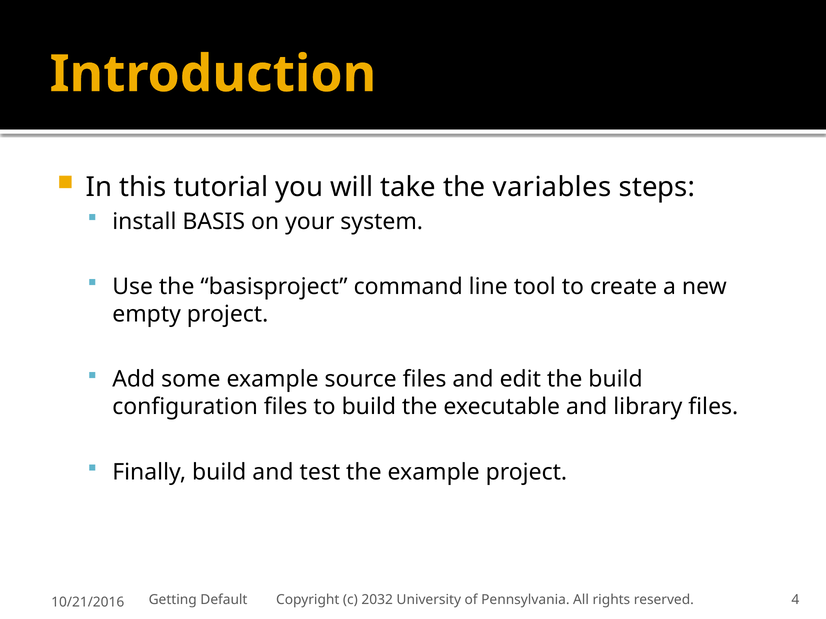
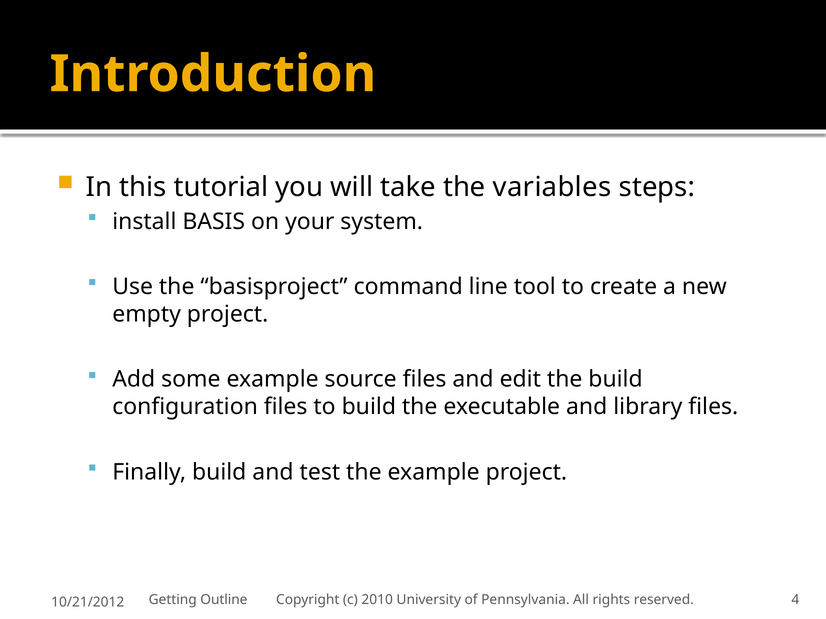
Default: Default -> Outline (224, 600)
2032: 2032 -> 2010 (377, 600)
10/21/2016: 10/21/2016 -> 10/21/2012 (88, 603)
